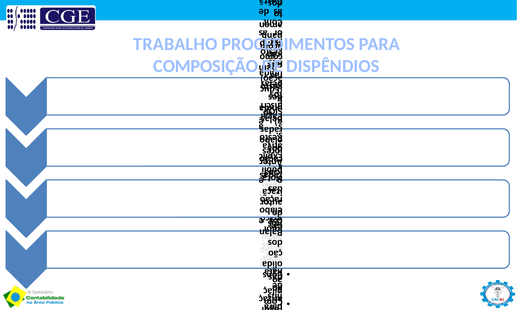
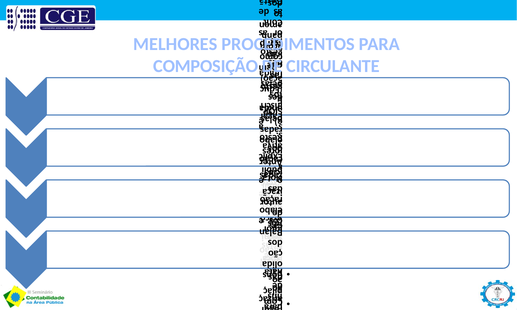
TRABALHO: TRABALHO -> MELHORES (175, 44)
DISPÊNDIOS: DISPÊNDIOS -> CIRCULANTE (333, 66)
